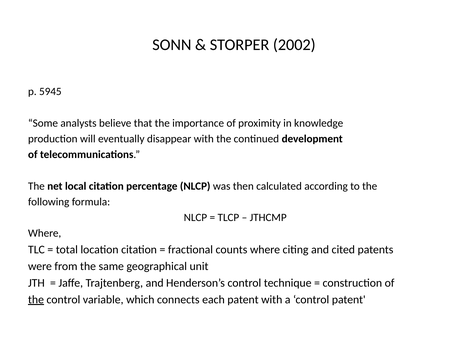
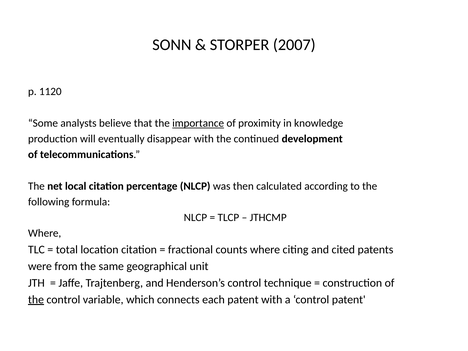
2002: 2002 -> 2007 (294, 45)
5945: 5945 -> 1120 (50, 92)
importance underline: none -> present (198, 123)
